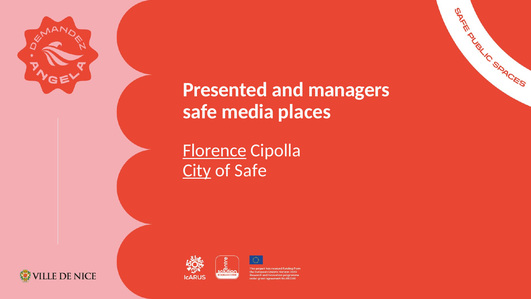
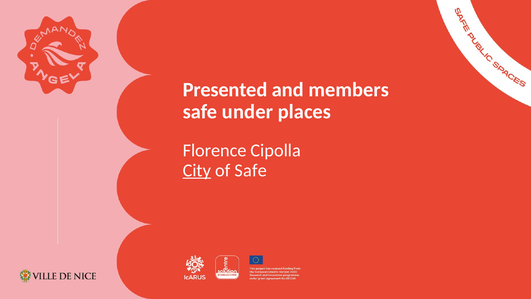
managers: managers -> members (349, 90)
media: media -> under (248, 112)
Florence underline: present -> none (215, 150)
